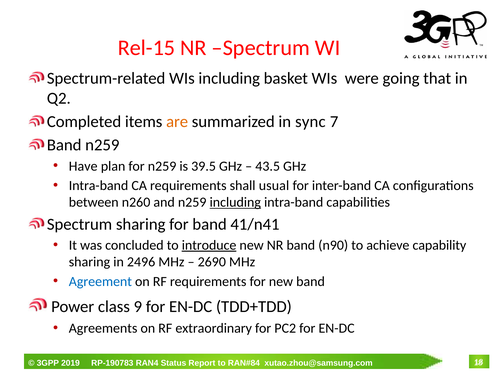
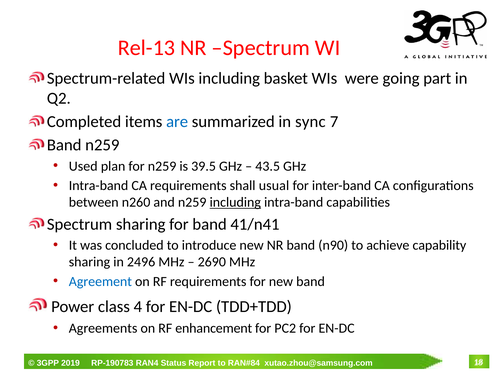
Rel-15: Rel-15 -> Rel-13 (146, 48)
that: that -> part (437, 78)
are colour: orange -> blue (177, 122)
Have: Have -> Used (83, 166)
introduce underline: present -> none (209, 245)
9: 9 -> 4 (138, 306)
extraordinary: extraordinary -> enhancement (214, 328)
